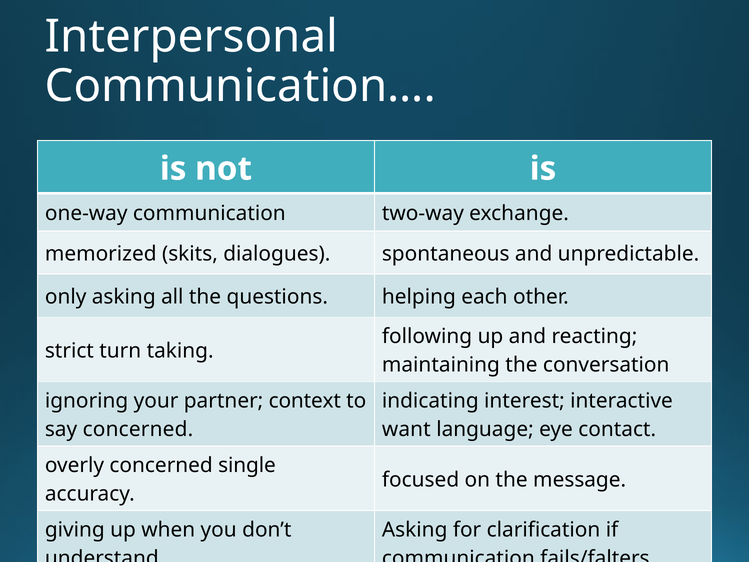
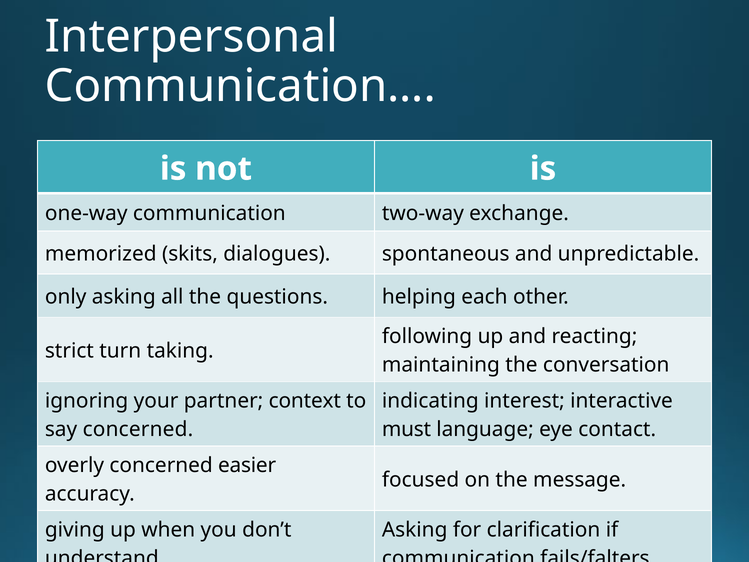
want: want -> must (406, 429)
single: single -> easier (247, 465)
